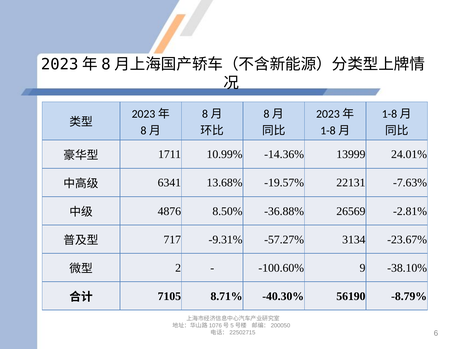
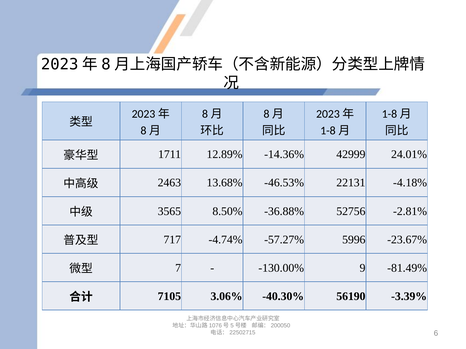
10.99%: 10.99% -> 12.89% (225, 155)
13999: 13999 -> 42999 (351, 155)
6341: 6341 -> 2463 (169, 183)
-19.57%: -19.57% -> -46.53% (284, 183)
-7.63%: -7.63% -> -4.18% (410, 183)
4876: 4876 -> 3565 (169, 211)
26569: 26569 -> 52756 (351, 211)
-9.31%: -9.31% -> -4.74% (226, 240)
3134: 3134 -> 5996 (354, 240)
2: 2 -> 7 (178, 268)
-100.60%: -100.60% -> -130.00% (281, 268)
-38.10%: -38.10% -> -81.49% (407, 268)
8.71%: 8.71% -> 3.06% (227, 297)
-8.79%: -8.79% -> -3.39% (409, 297)
